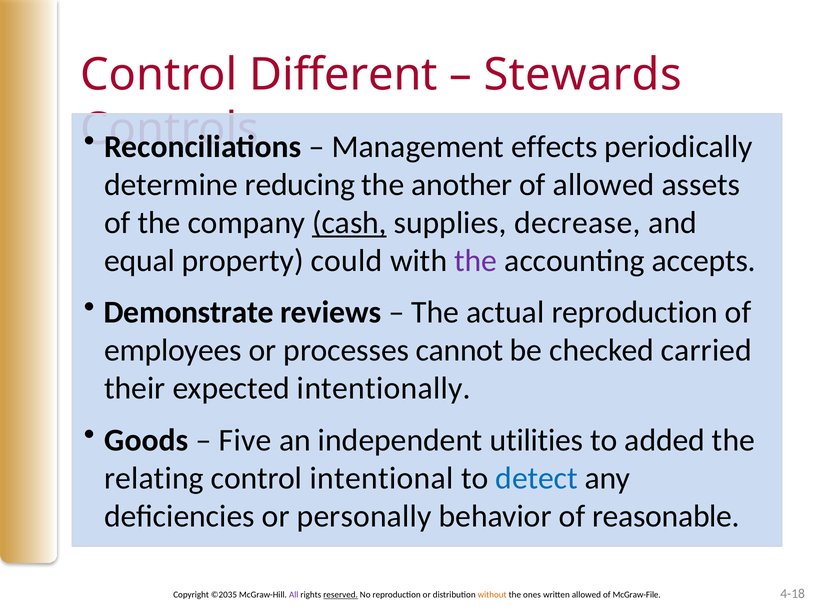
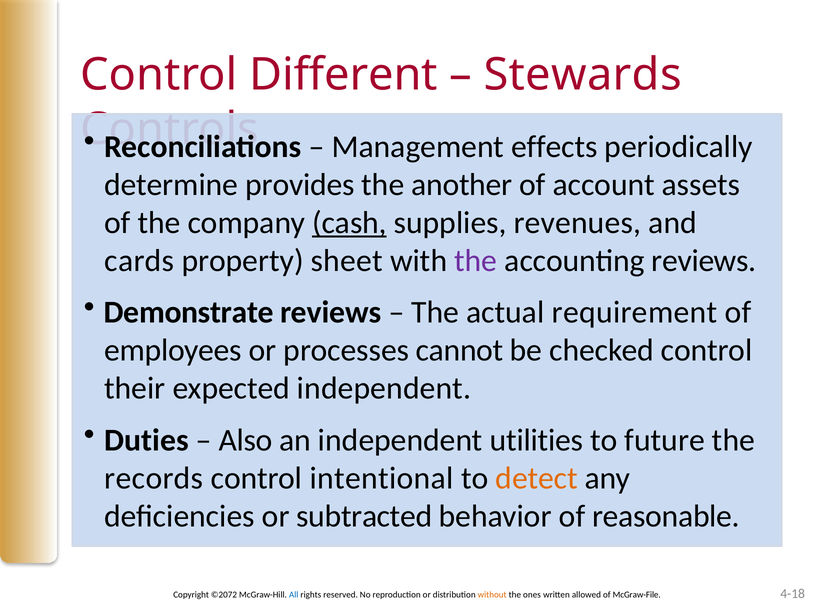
reducing: reducing -> provides (300, 185)
of allowed: allowed -> account (604, 185)
decrease: decrease -> revenues (577, 223)
equal: equal -> cards (139, 261)
could: could -> sheet (347, 261)
accounting accepts: accepts -> reviews (704, 261)
actual reproduction: reproduction -> requirement (634, 313)
checked carried: carried -> control (707, 351)
expected intentionally: intentionally -> independent (384, 389)
Goods: Goods -> Duties (146, 440)
Five: Five -> Also (245, 440)
added: added -> future (665, 440)
relating: relating -> records (154, 478)
detect colour: blue -> orange (537, 478)
personally: personally -> subtracted (364, 516)
©2035: ©2035 -> ©2072 (224, 595)
All colour: purple -> blue (294, 595)
reserved underline: present -> none (341, 595)
